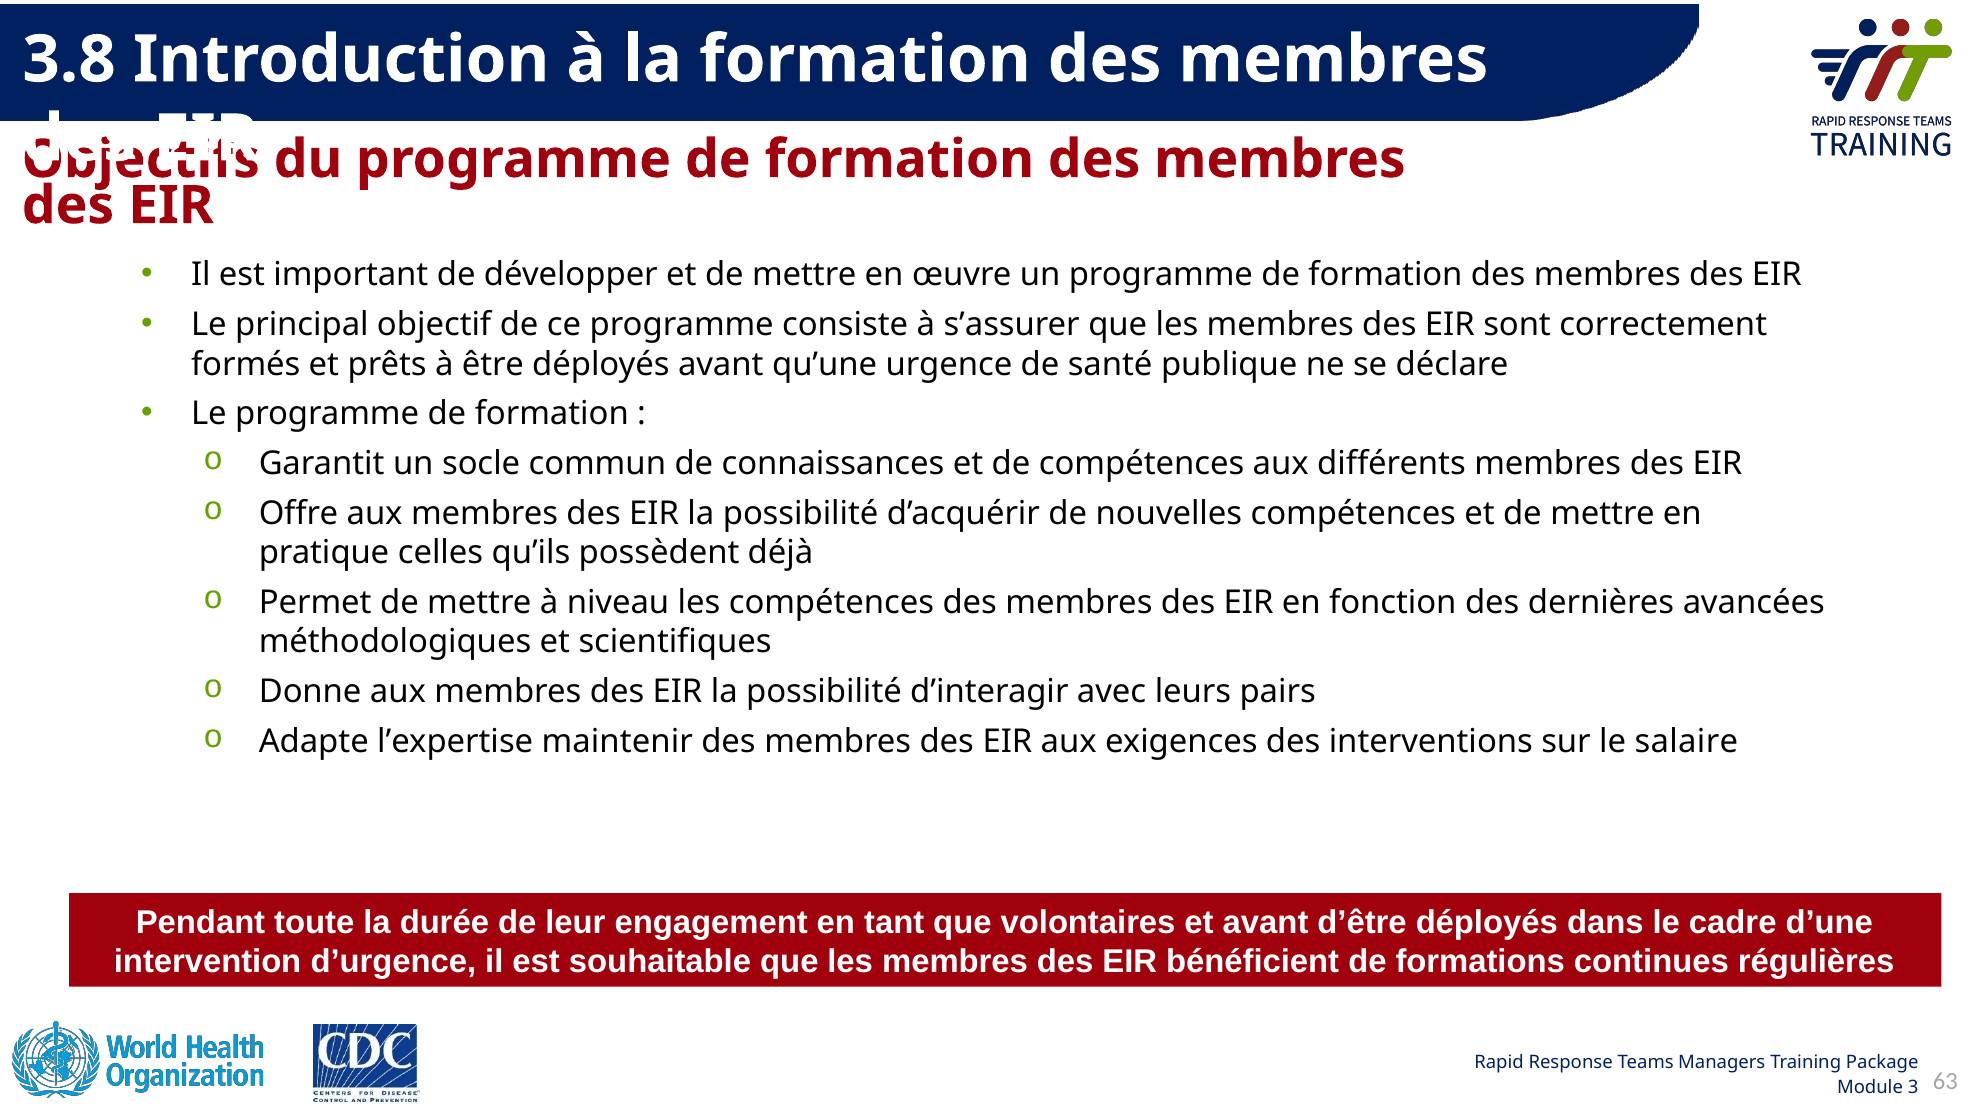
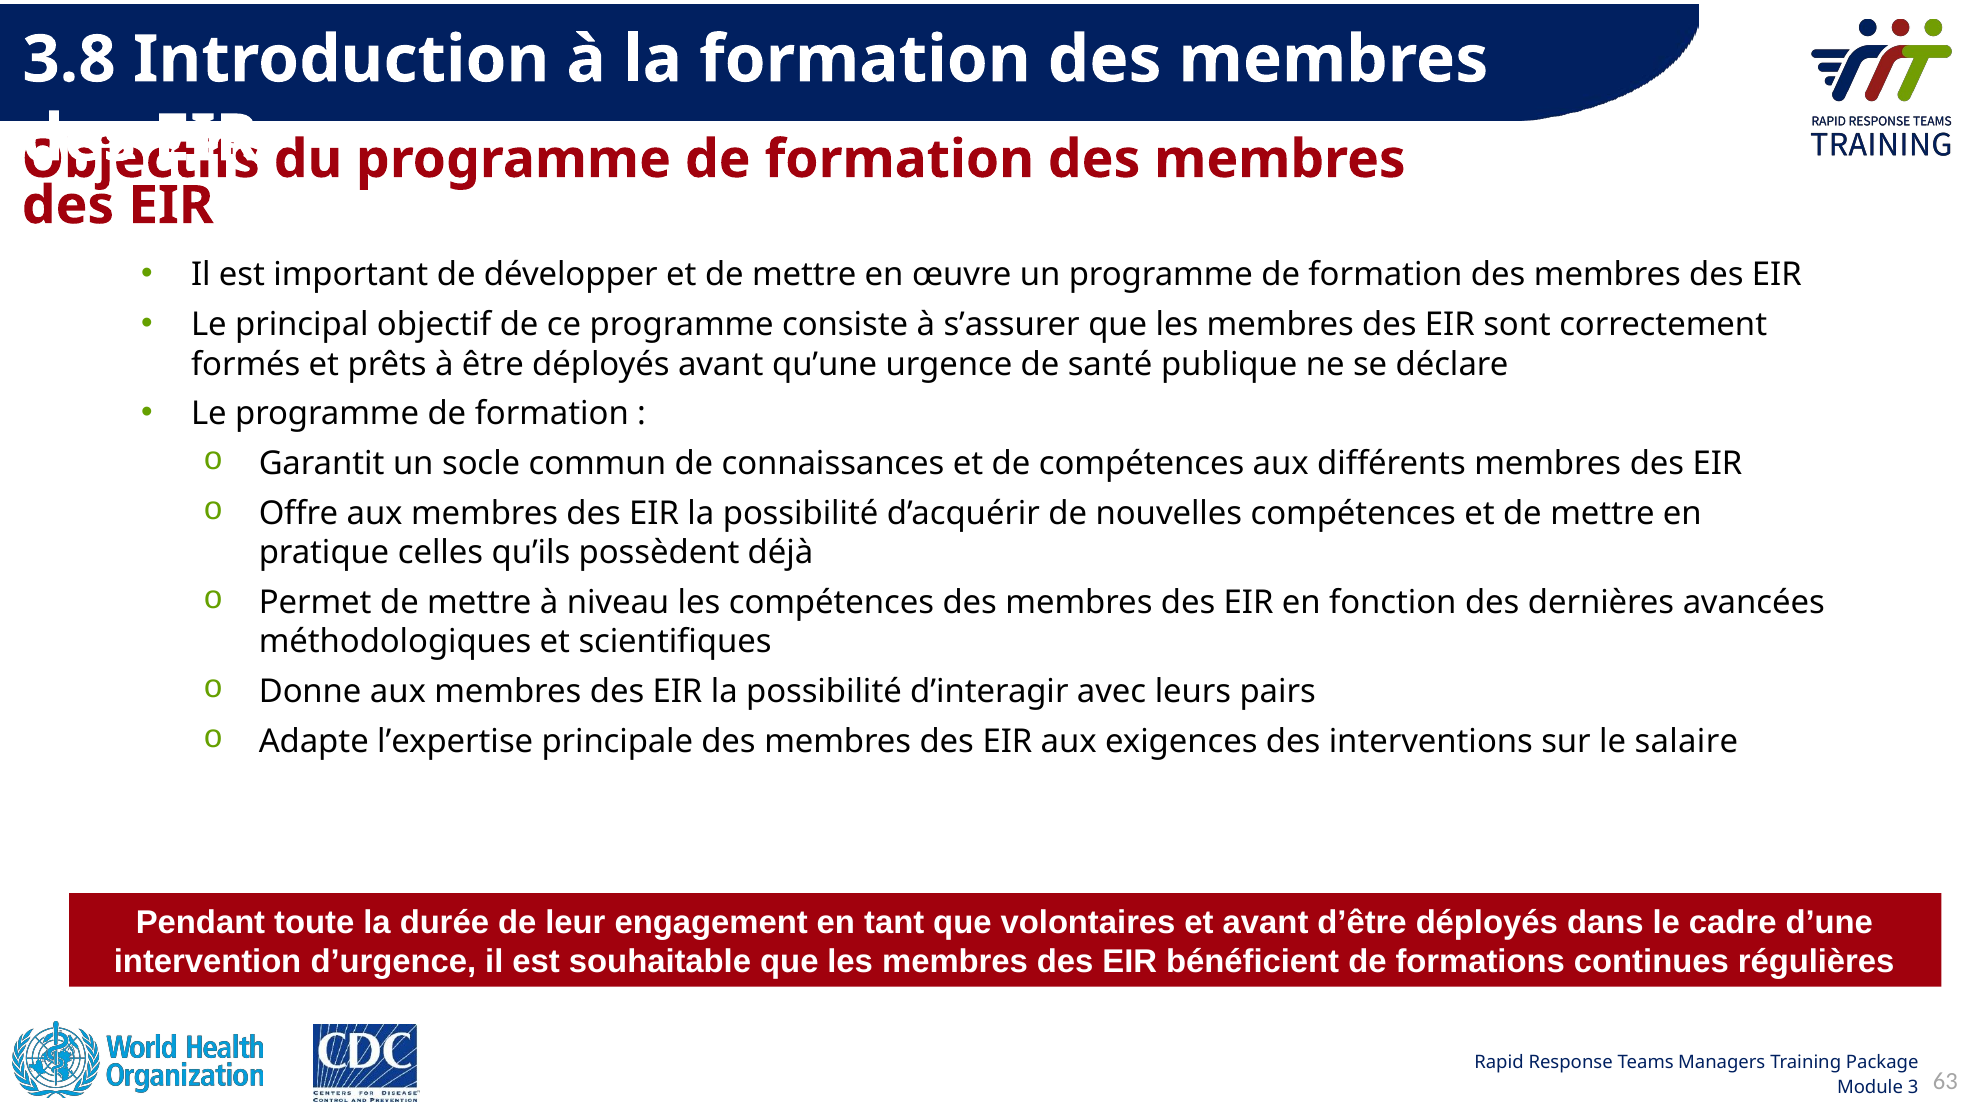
maintenir: maintenir -> principale (617, 741)
